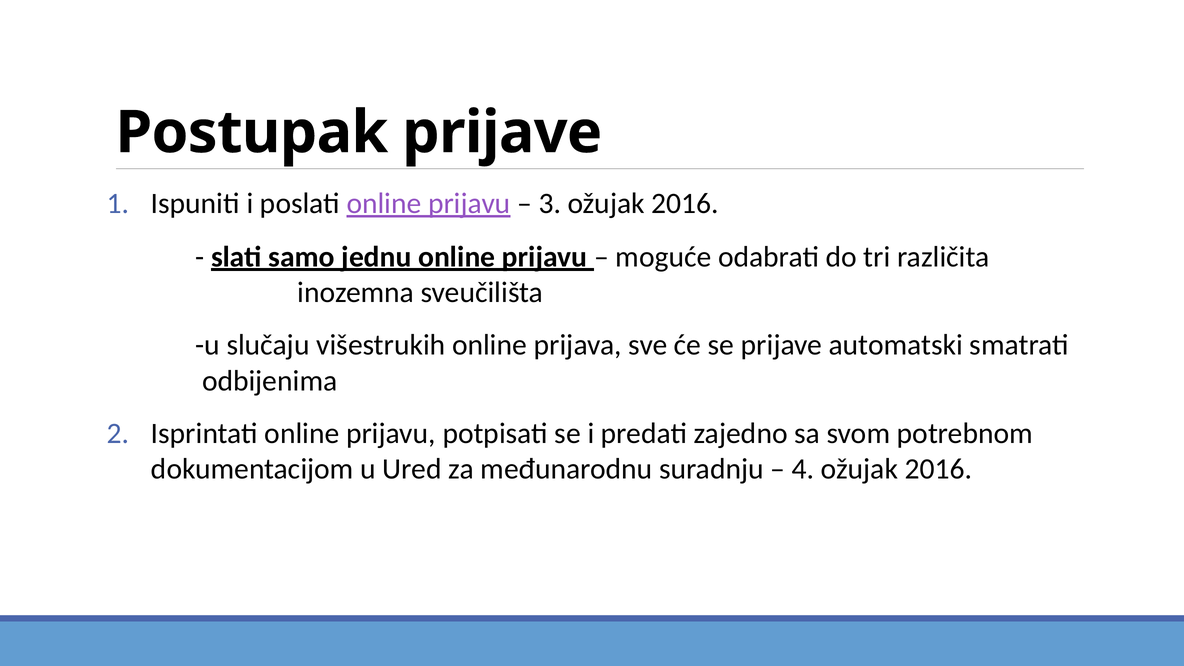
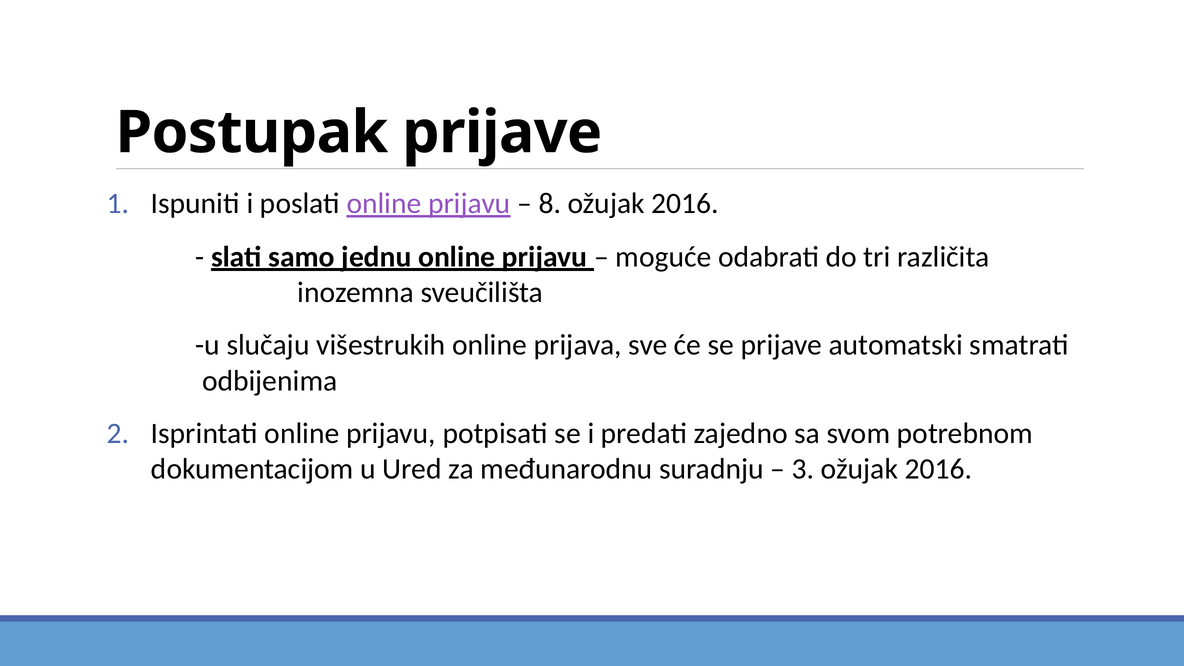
3: 3 -> 8 (550, 204)
4: 4 -> 3 (803, 469)
